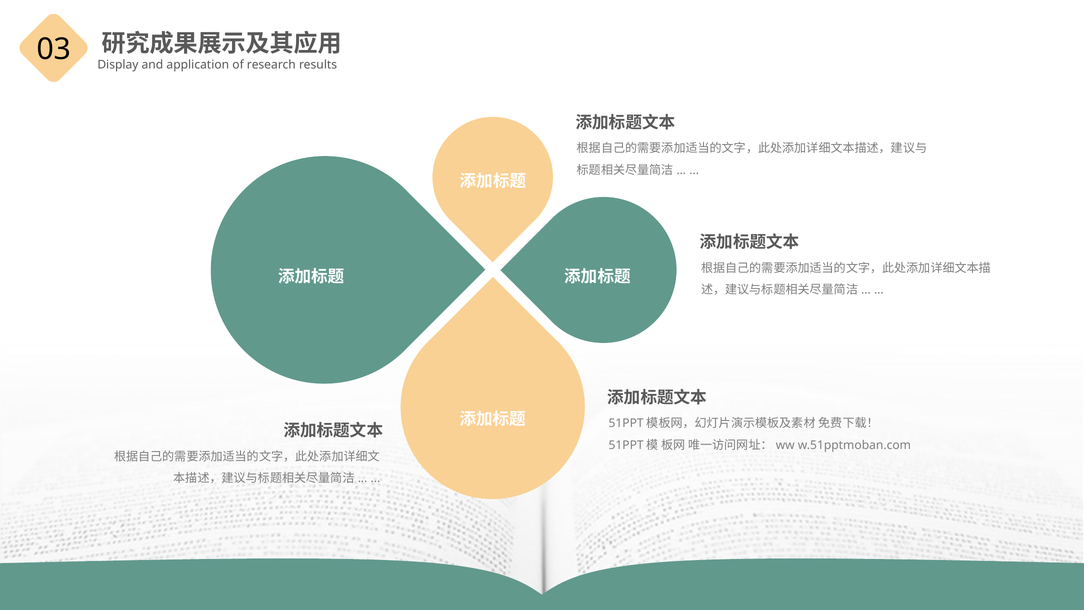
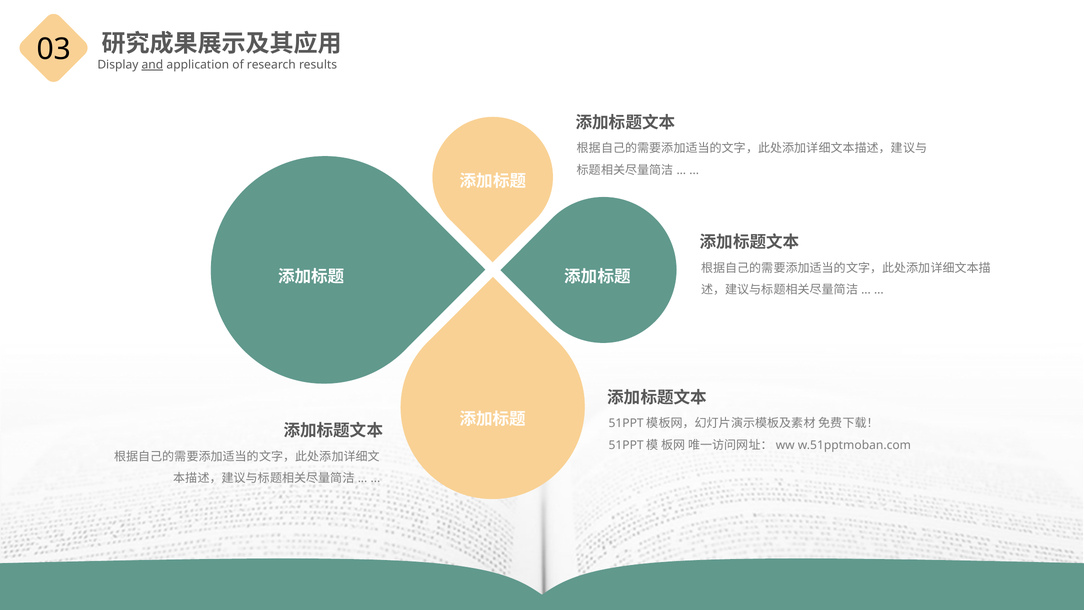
and underline: none -> present (152, 65)
